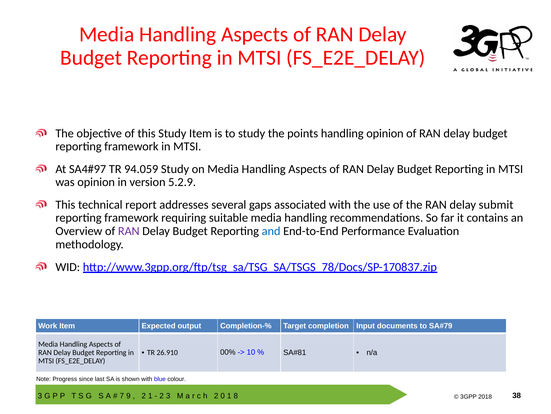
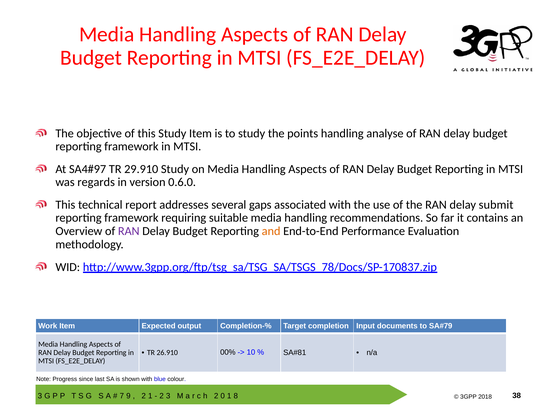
handling opinion: opinion -> analyse (385, 133)
94.059: 94.059 -> 29.910 (141, 169)
was opinion: opinion -> regards (96, 182)
5.2.9: 5.2.9 -> 0.6.0 (182, 182)
and colour: blue -> orange (271, 231)
